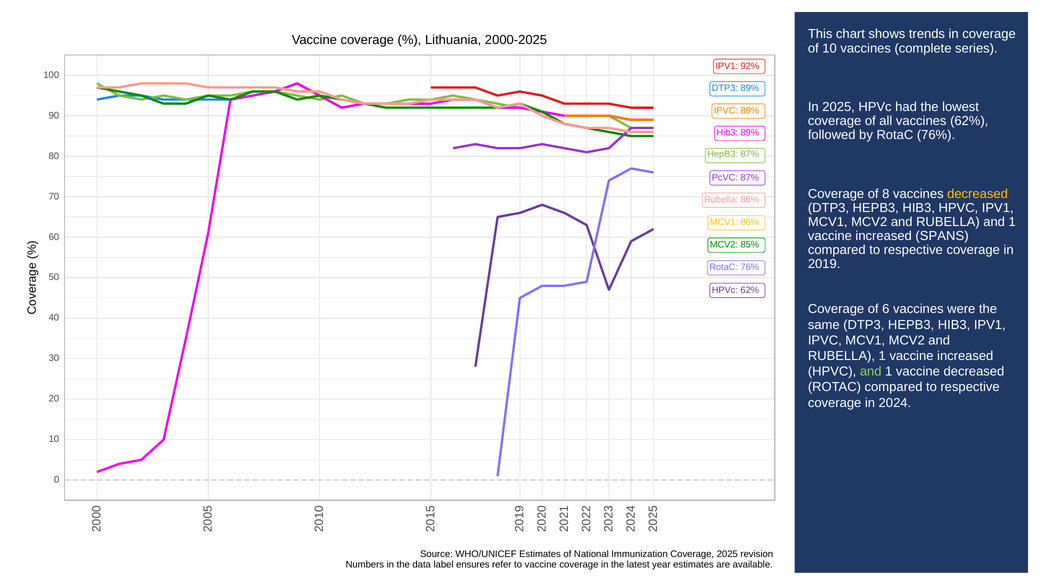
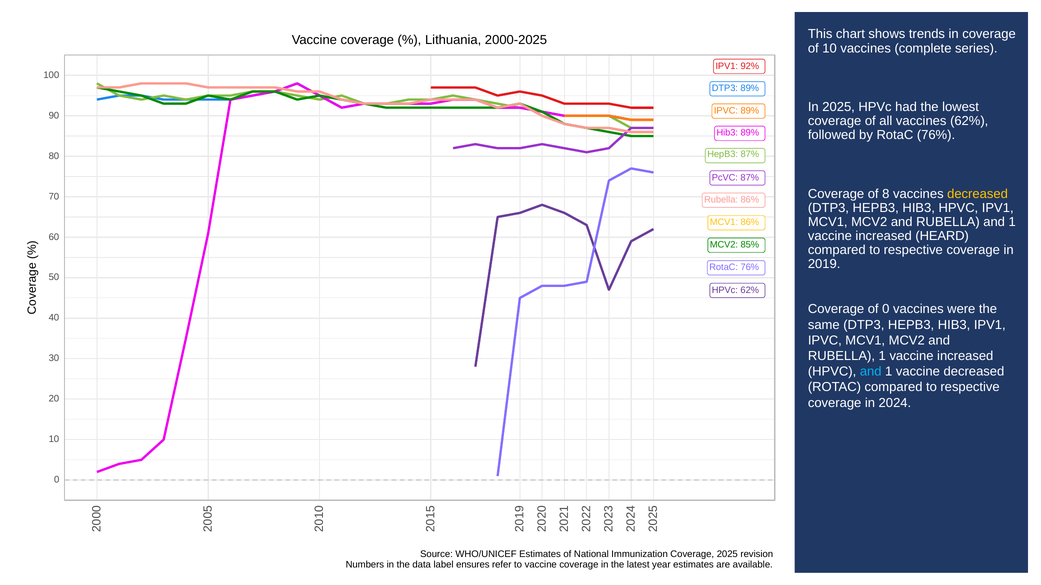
SPANS: SPANS -> HEARD (942, 236)
of 6: 6 -> 0 (886, 309)
and colour: light green -> light blue (871, 372)
